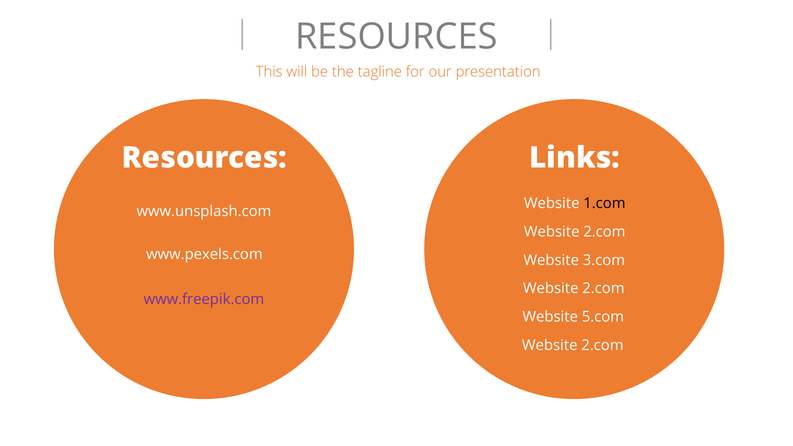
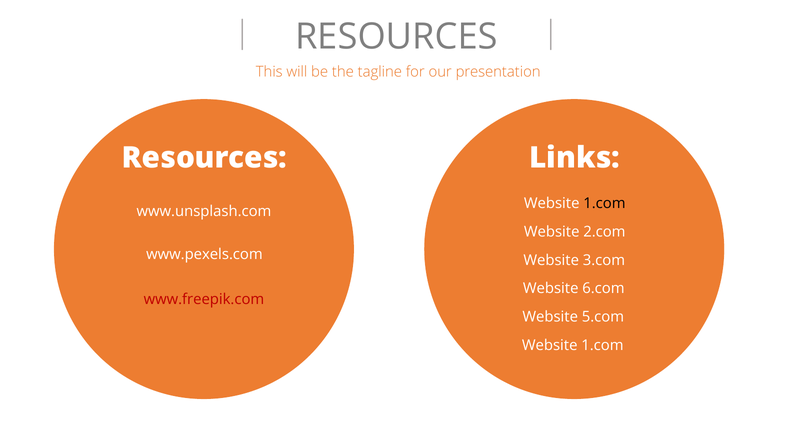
2.com: 2.com -> 6.com (603, 289)
www.freepik.com colour: purple -> red (204, 300)
2.com: 2.com -> 1.com (602, 345)
